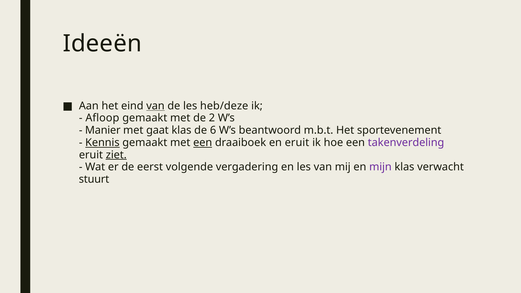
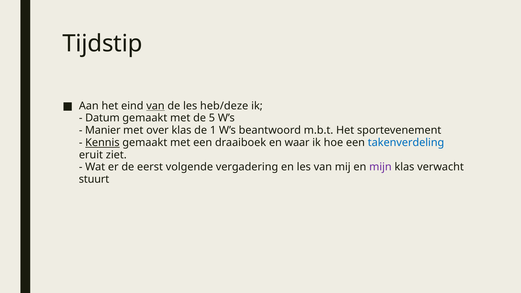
Ideeën: Ideeën -> Tijdstip (102, 44)
Afloop: Afloop -> Datum (102, 118)
2: 2 -> 5 (212, 118)
gaat: gaat -> over (157, 130)
6: 6 -> 1 (213, 130)
een underline: present -> none (203, 143)
en eruit: eruit -> waar (297, 143)
takenverdeling colour: purple -> blue (406, 143)
ziet underline: present -> none (116, 155)
